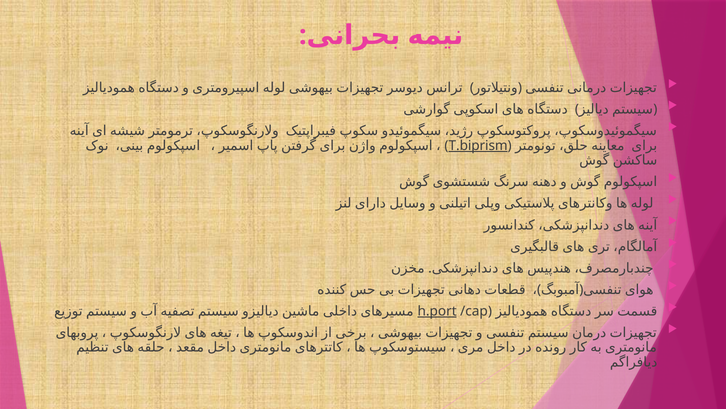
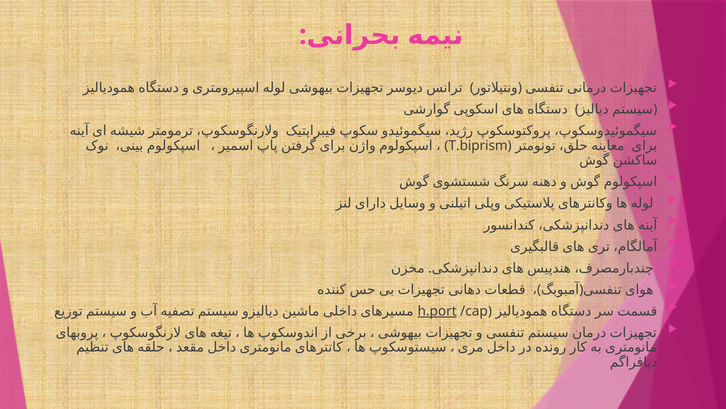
T.biprism underline: present -> none (478, 145)
